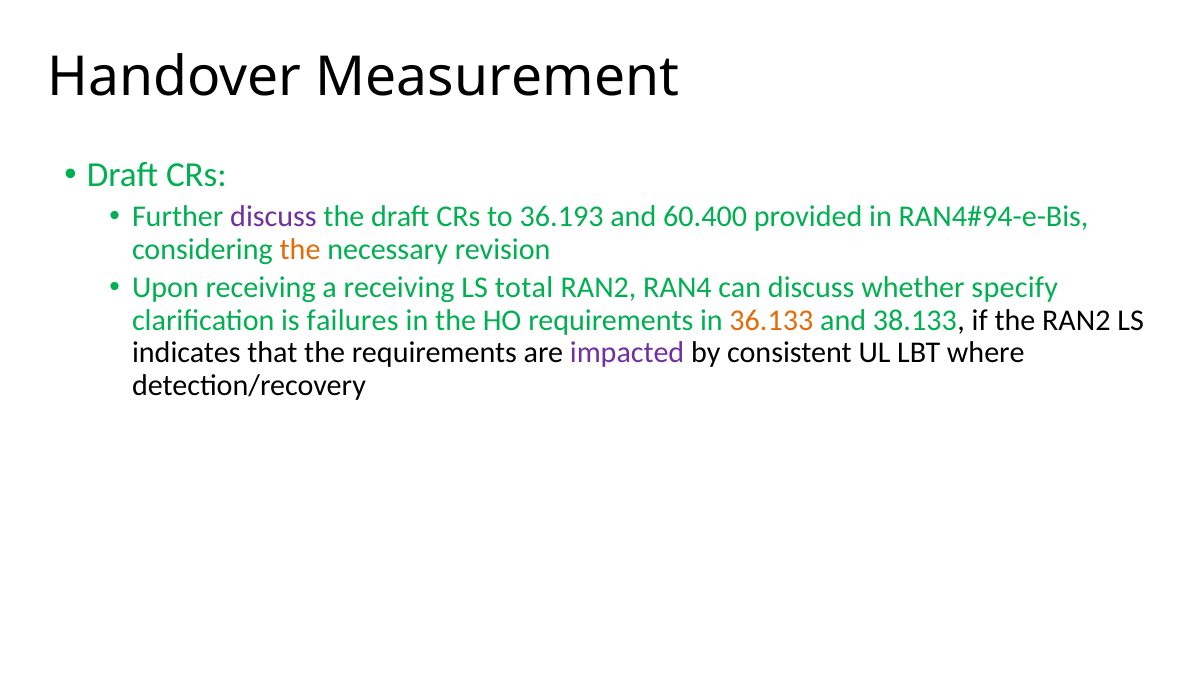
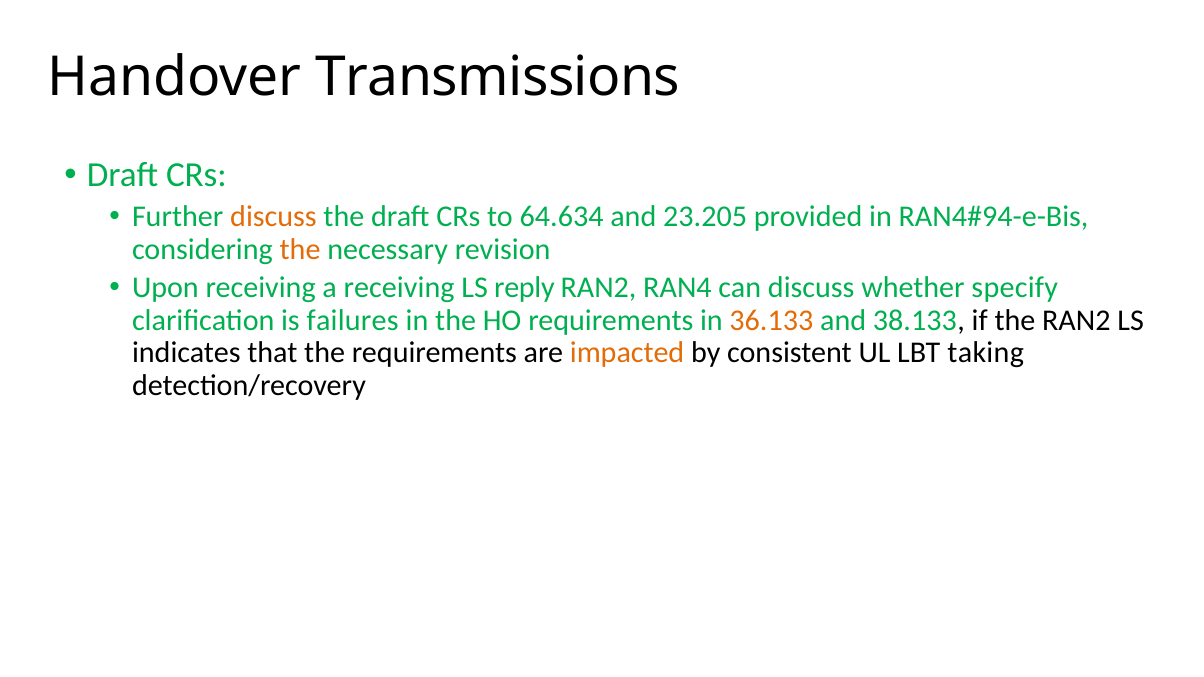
Measurement: Measurement -> Transmissions (498, 77)
discuss colour: purple -> orange (273, 217)
36.193: 36.193 -> 64.634 (562, 217)
60.400: 60.400 -> 23.205 (705, 217)
total: total -> reply (524, 288)
impacted colour: purple -> orange (627, 353)
where: where -> taking (986, 353)
